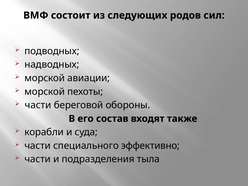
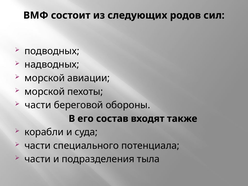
эффективно: эффективно -> потенциала (150, 146)
